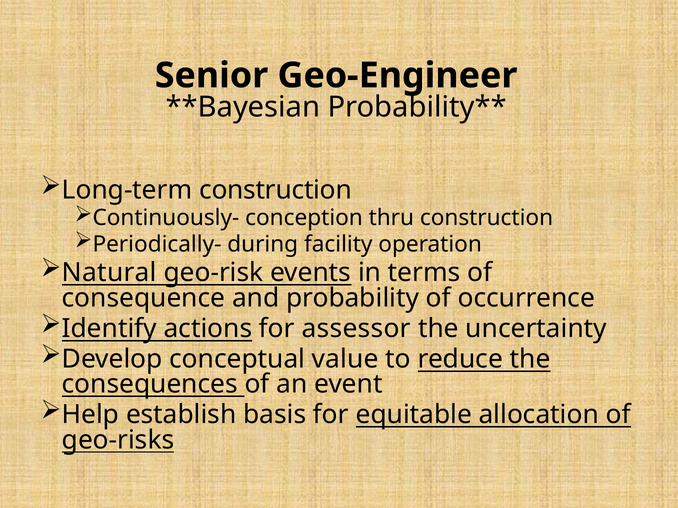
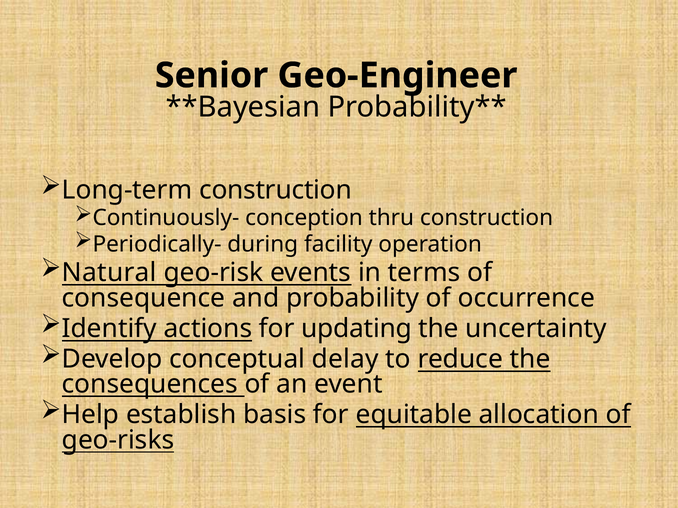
assessor: assessor -> updating (357, 329)
value: value -> delay (345, 359)
